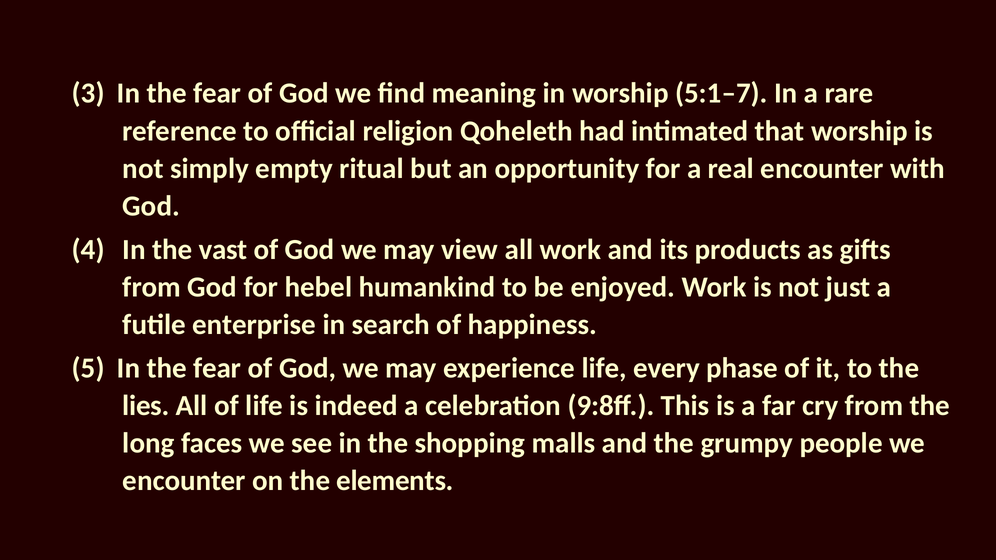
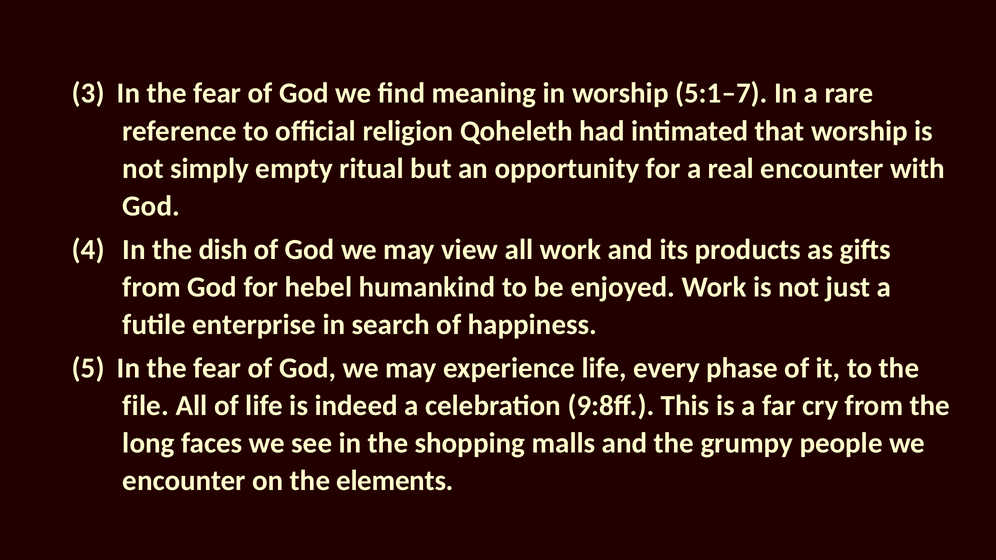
vast: vast -> dish (223, 250)
lies: lies -> file (146, 406)
